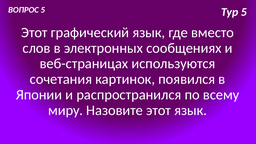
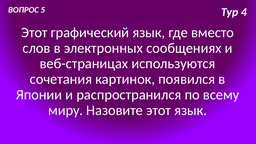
Тур 5: 5 -> 4 (244, 12)
